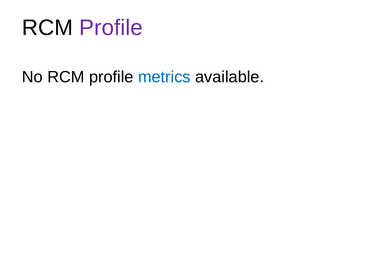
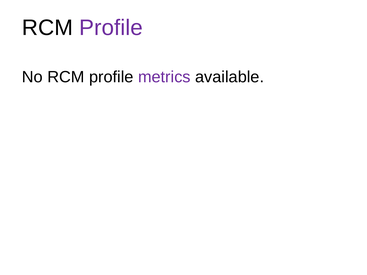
metrics colour: blue -> purple (164, 77)
